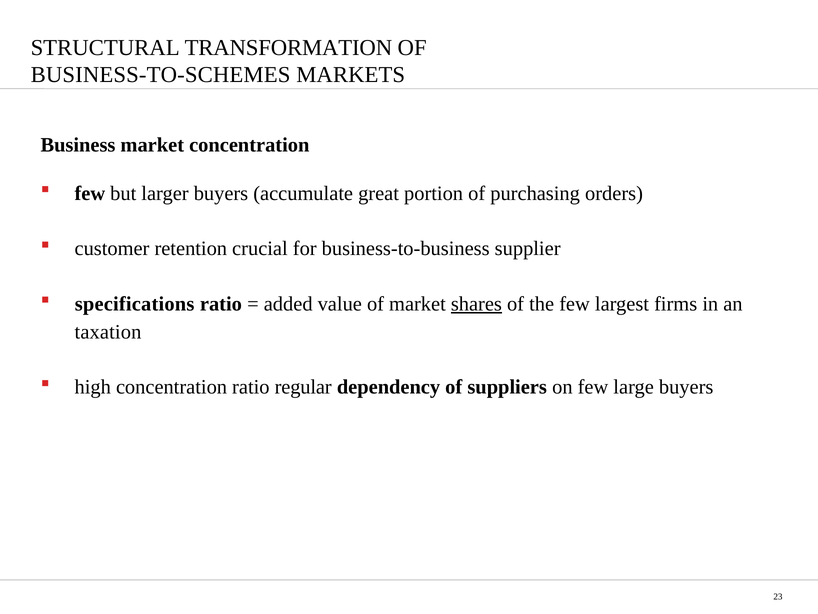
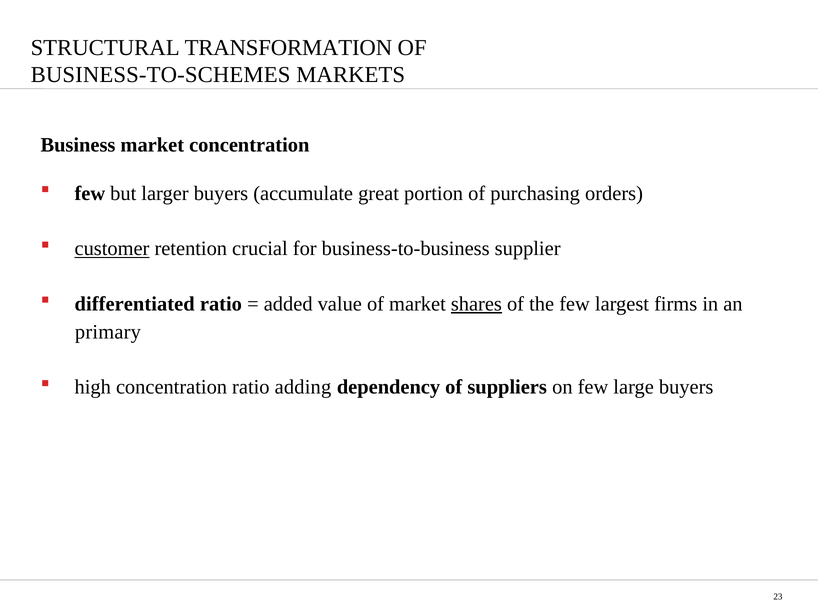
customer underline: none -> present (112, 249)
specifications: specifications -> differentiated (135, 304)
taxation: taxation -> primary (108, 332)
regular: regular -> adding (303, 387)
